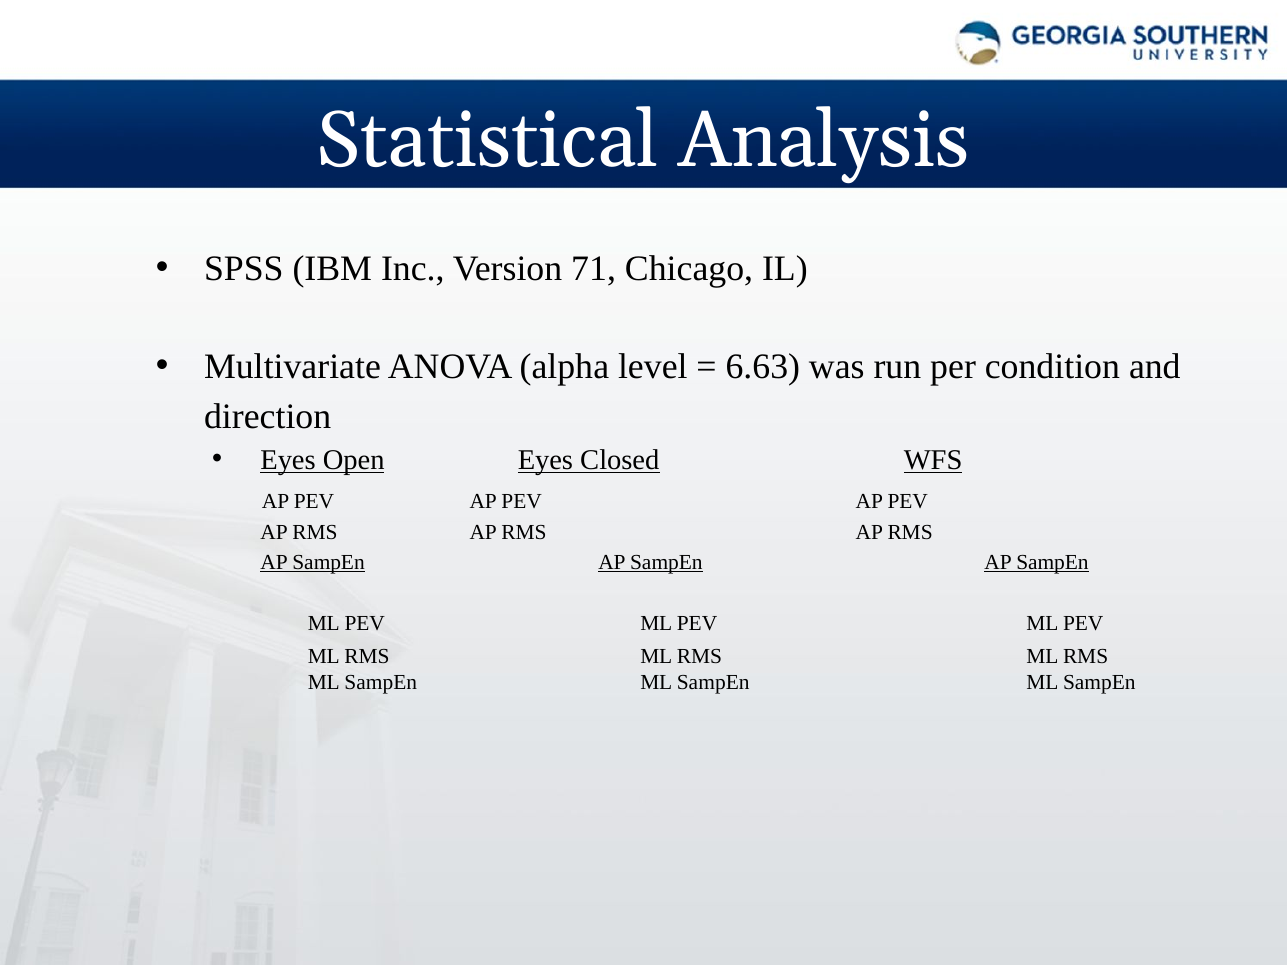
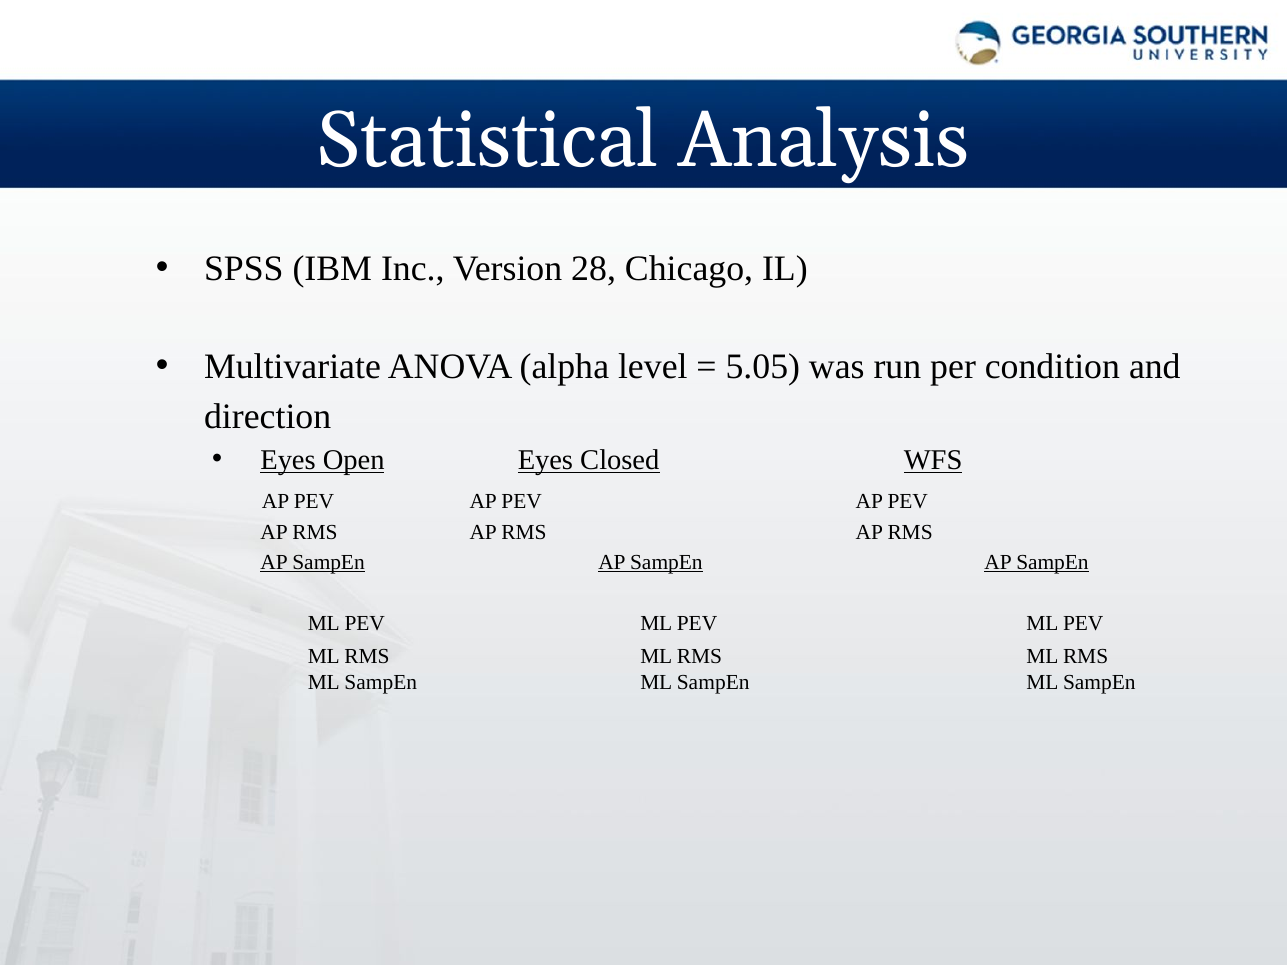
71: 71 -> 28 (594, 268)
6.63: 6.63 -> 5.05 (763, 367)
